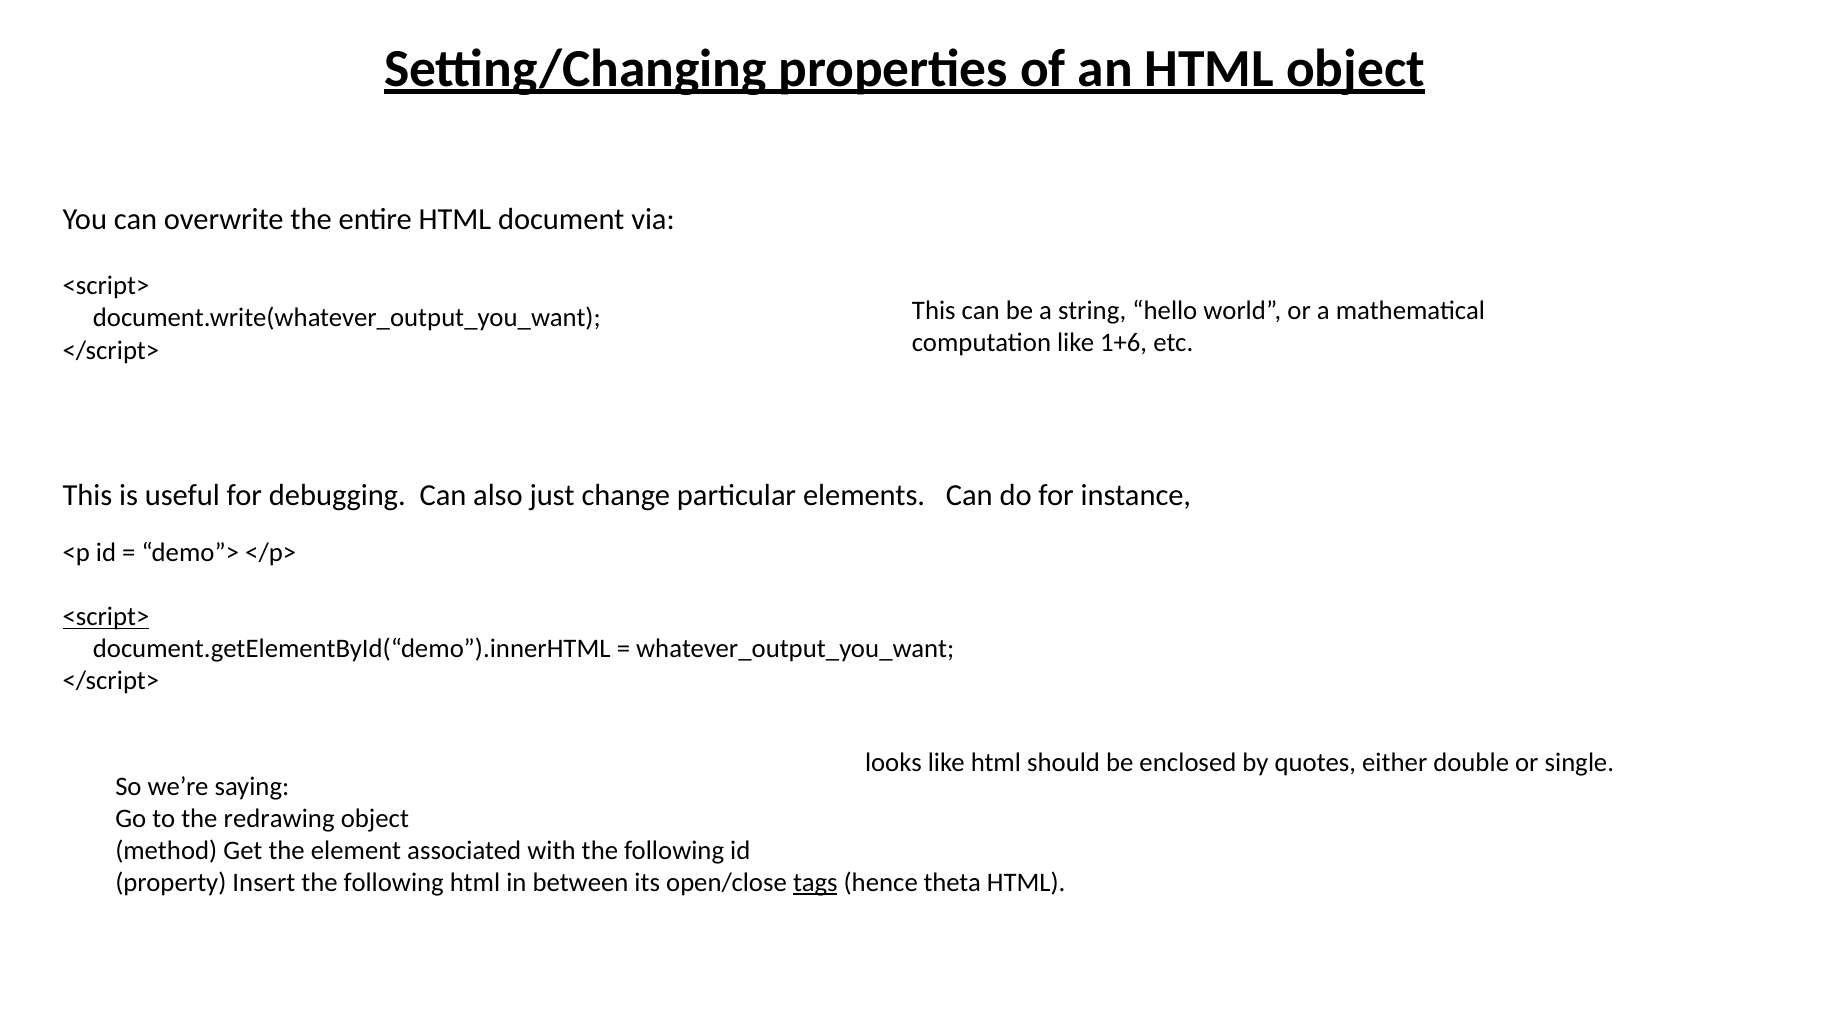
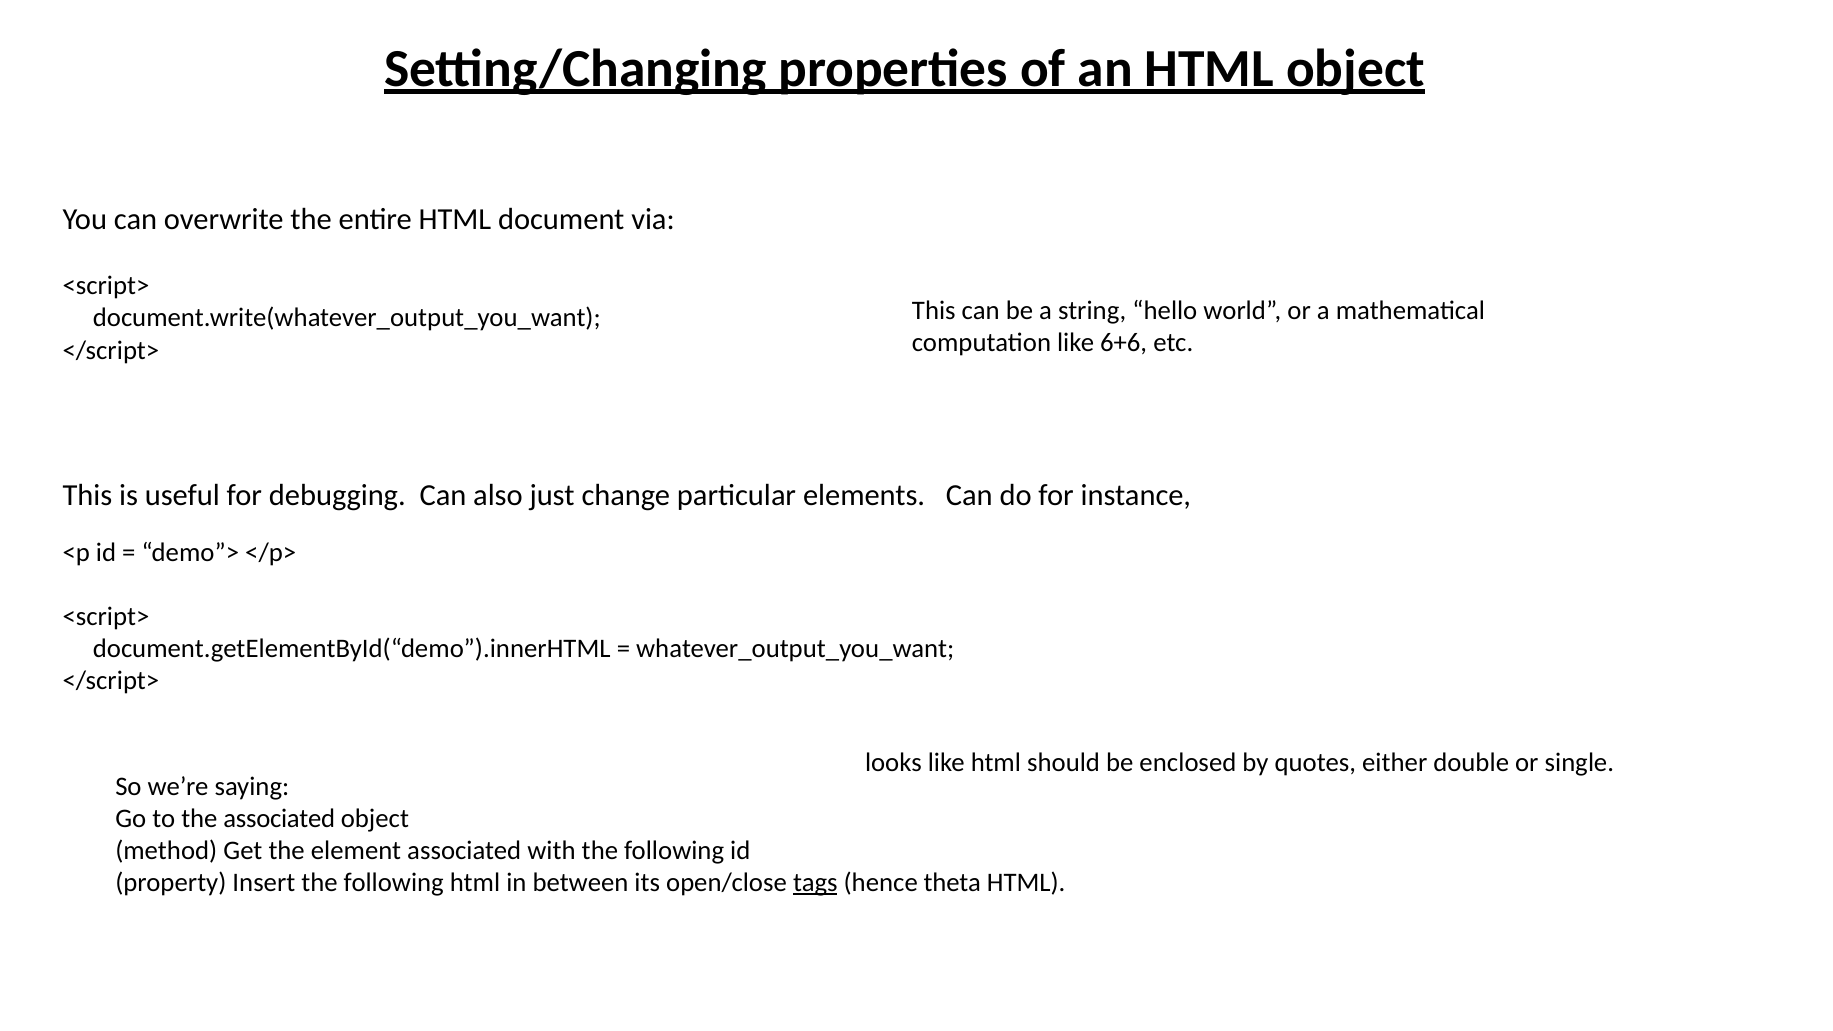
1+6: 1+6 -> 6+6 (1124, 343)
<script> underline: present -> none (106, 617)
the redrawing: redrawing -> associated (279, 819)
